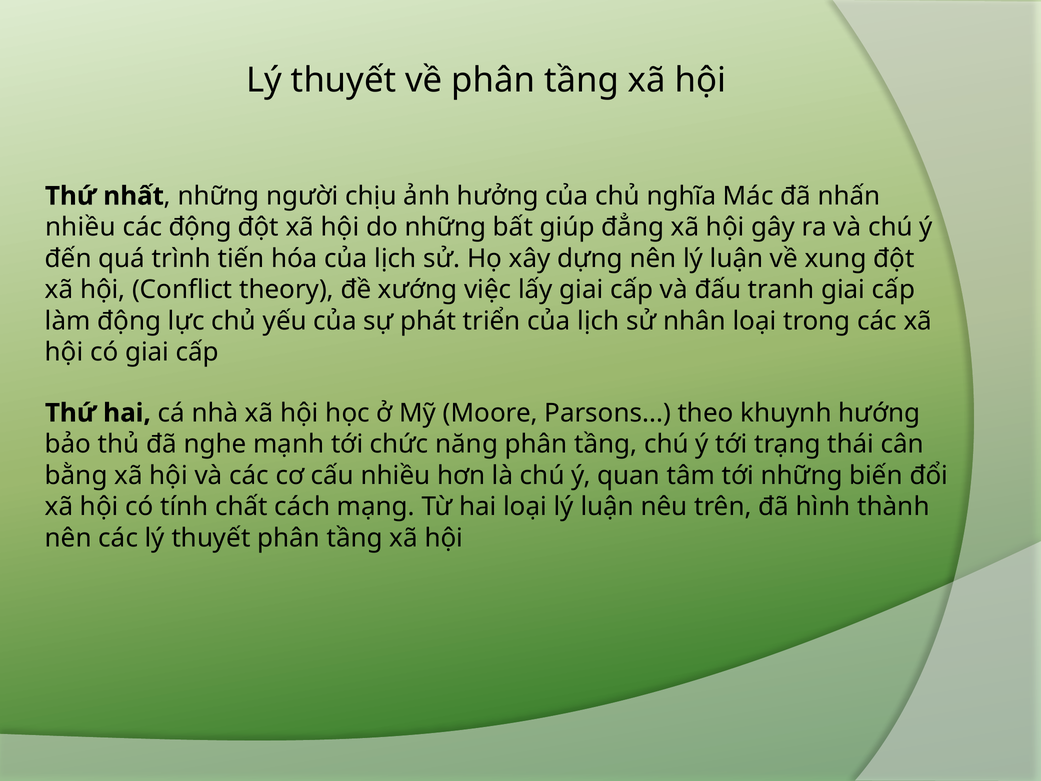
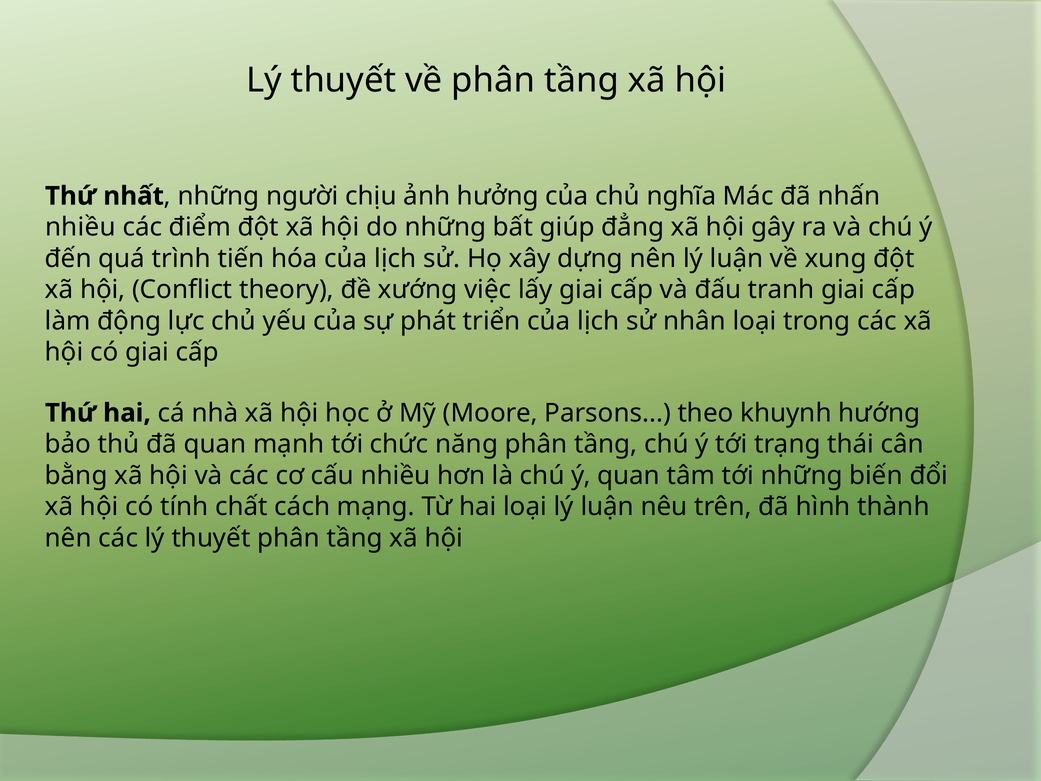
các động: động -> điểm (200, 227)
đã nghe: nghe -> quan (215, 444)
